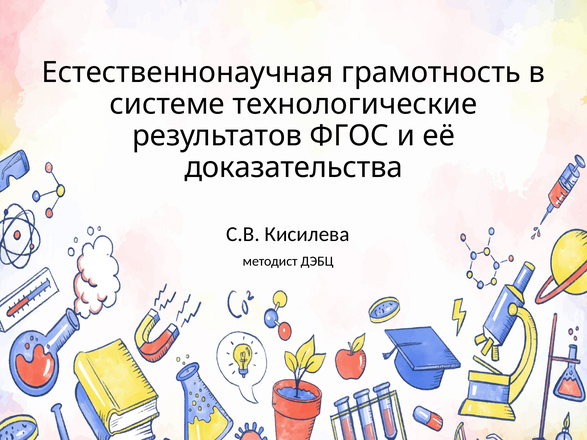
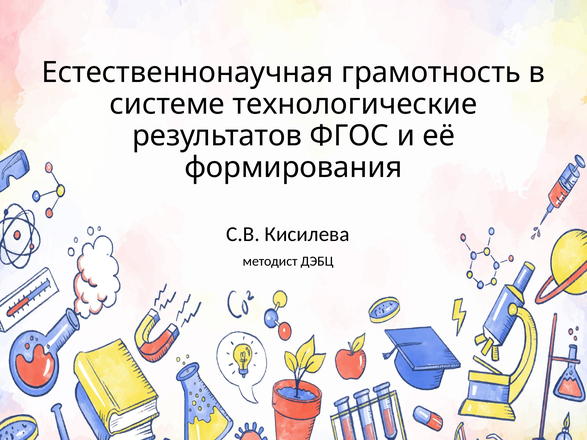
доказательства: доказательства -> формирования (294, 168)
